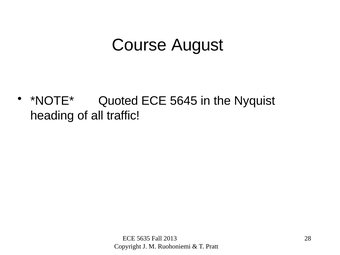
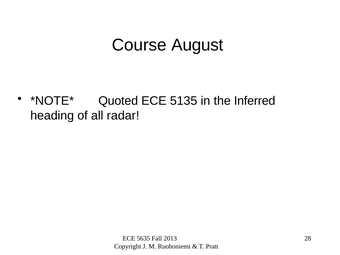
5645: 5645 -> 5135 (184, 101)
Nyquist: Nyquist -> Inferred (255, 101)
traffic: traffic -> radar (123, 115)
